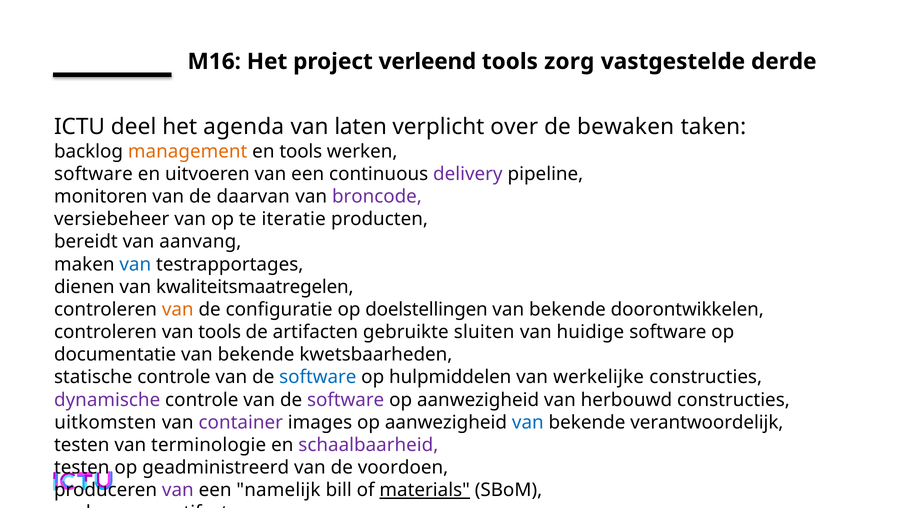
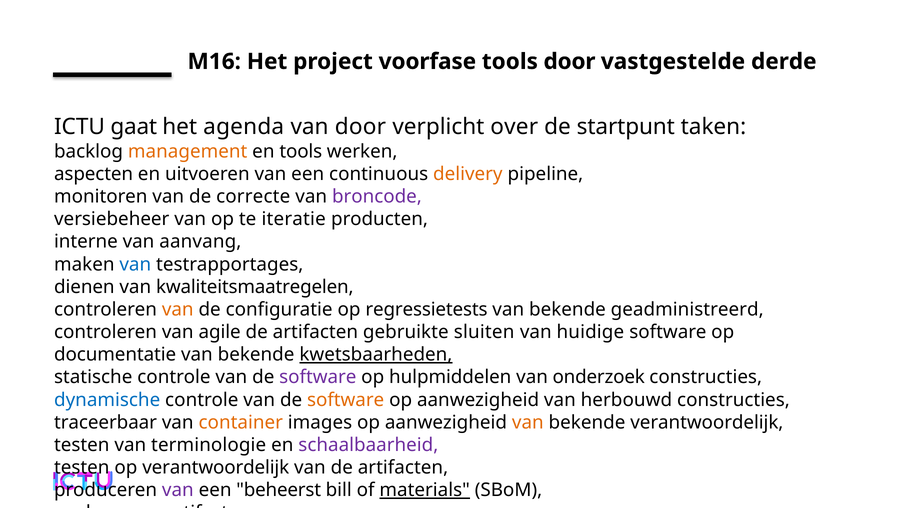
verleend: verleend -> voorfase (427, 61)
tools zorg: zorg -> door (569, 61)
deel: deel -> gaat (134, 127)
van laten: laten -> door (360, 127)
bewaken: bewaken -> startpunt (626, 127)
software: software -> aspecten (94, 174)
delivery colour: purple -> orange (468, 174)
daarvan: daarvan -> correcte (253, 197)
bereidt: bereidt -> interne (86, 242)
doelstellingen: doelstellingen -> regressietests (427, 309)
doorontwikkelen: doorontwikkelen -> geadministreerd (687, 309)
van tools: tools -> agile (220, 332)
kwetsbaarheden underline: none -> present (376, 355)
software colour: blue -> purple (318, 377)
werkelijke: werkelijke -> onderzoek (599, 377)
dynamische colour: purple -> blue (107, 400)
software colour: purple -> orange (346, 400)
uitkomsten: uitkomsten -> traceerbaar (106, 422)
container colour: purple -> orange (241, 422)
van colour: blue -> orange (528, 422)
op geadministreerd: geadministreerd -> verantwoordelijk (216, 468)
van de voordoen: voordoen -> artifacten (403, 468)
namelijk: namelijk -> beheerst (279, 490)
